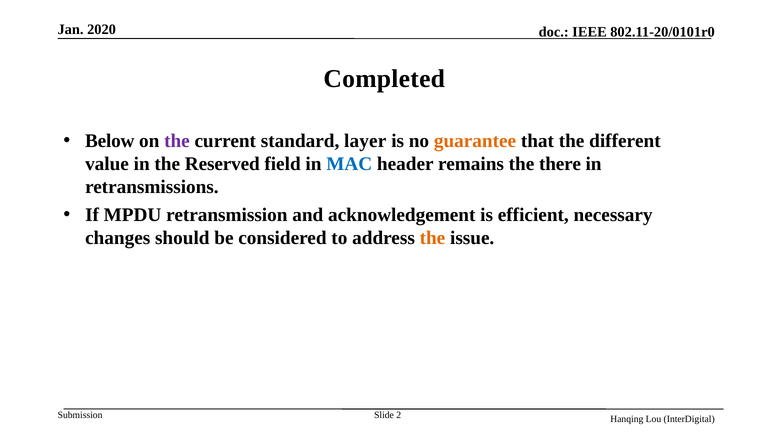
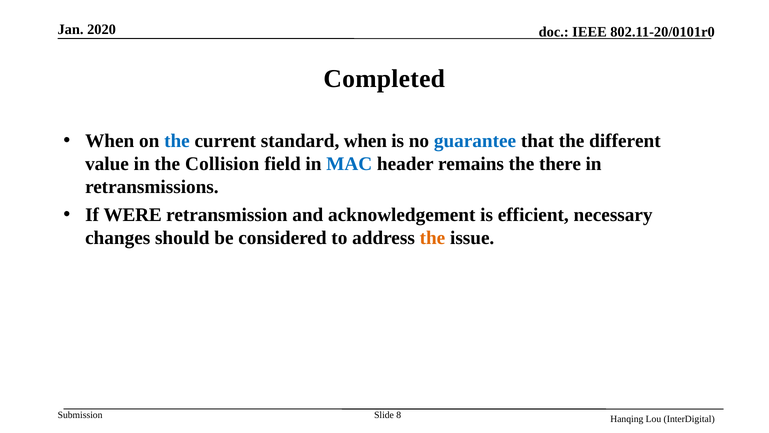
Below: Below -> When (110, 141)
the colour: purple -> blue (177, 141)
standard layer: layer -> when (365, 141)
guarantee colour: orange -> blue (475, 141)
Reserved: Reserved -> Collision (222, 164)
MPDU: MPDU -> WERE (133, 215)
2: 2 -> 8 (399, 415)
